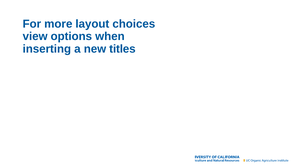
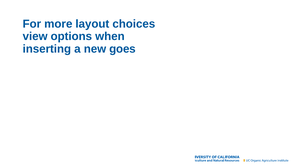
titles: titles -> goes (122, 49)
